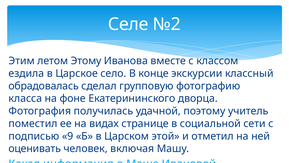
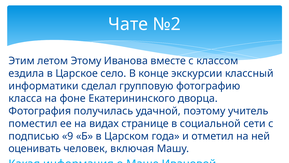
Селе: Селе -> Чате (128, 24)
обрадовалась: обрадовалась -> информатики (44, 86)
Царском этой: этой -> года (166, 136)
